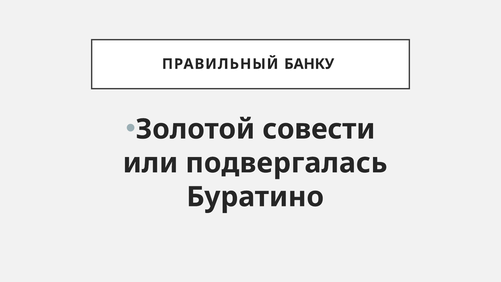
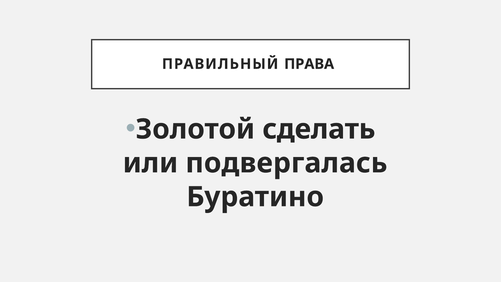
БАНКУ: БАНКУ -> ПРАВА (309, 64)
совести: совести -> сделать (319, 129)
